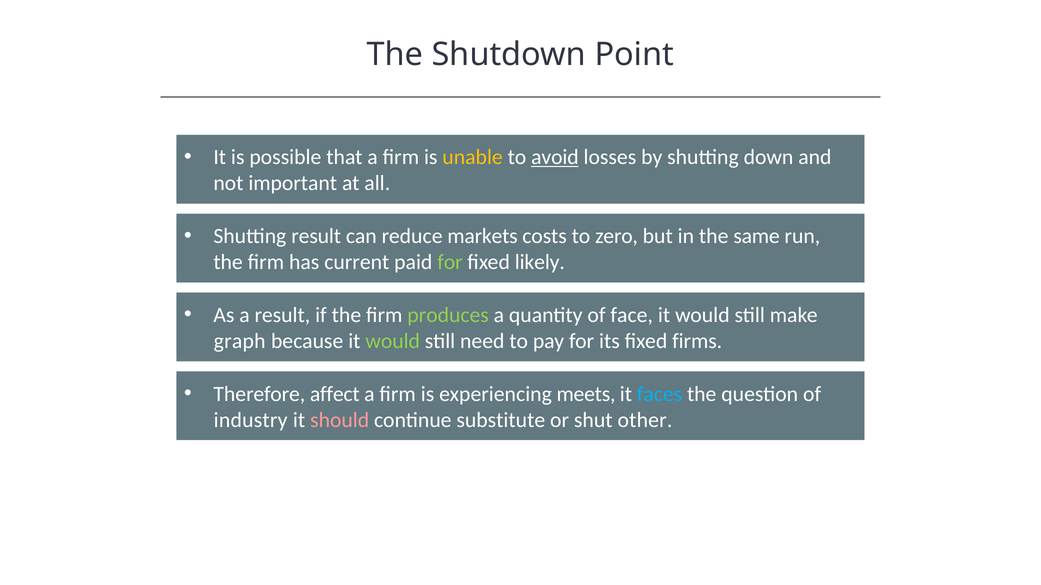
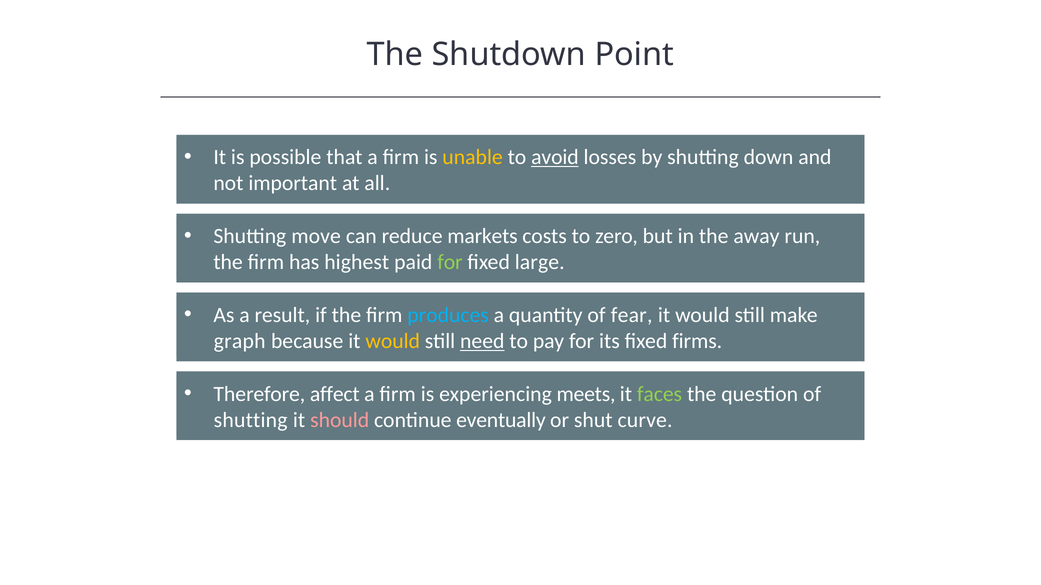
Shutting result: result -> move (316, 236)
same: same -> away (756, 236)
current: current -> highest (357, 263)
likely: likely -> large (540, 263)
produces colour: light green -> light blue (448, 315)
face: face -> fear (632, 315)
would colour: light green -> yellow (393, 341)
need underline: none -> present (482, 341)
faces colour: light blue -> light green (660, 394)
industry: industry -> shutting (251, 420)
substitute: substitute -> eventually (501, 420)
other: other -> curve (645, 420)
